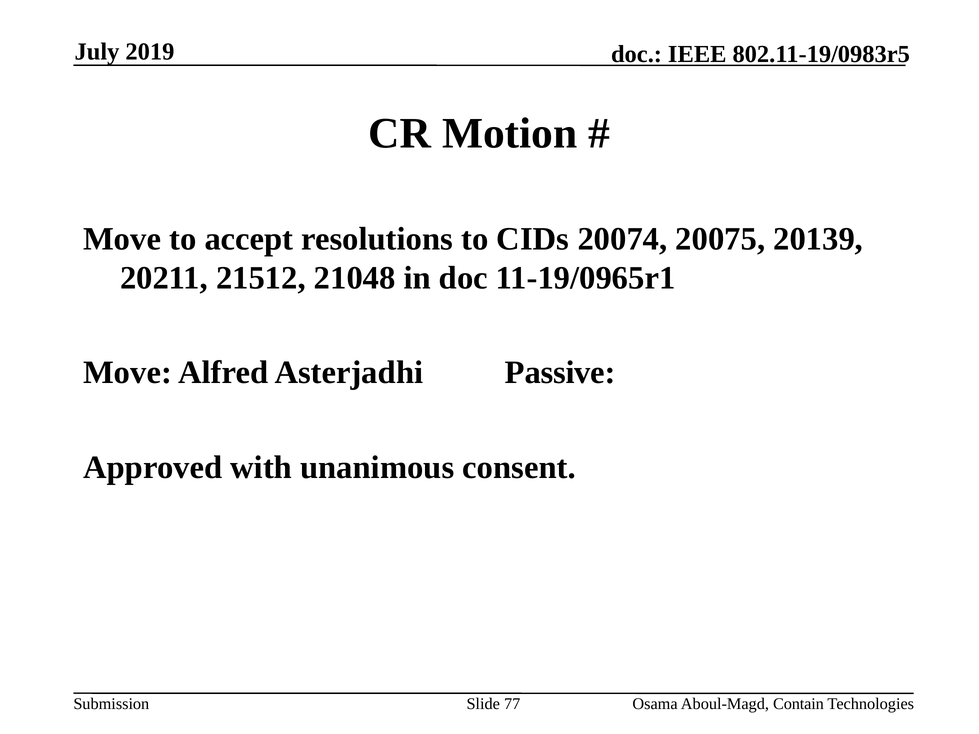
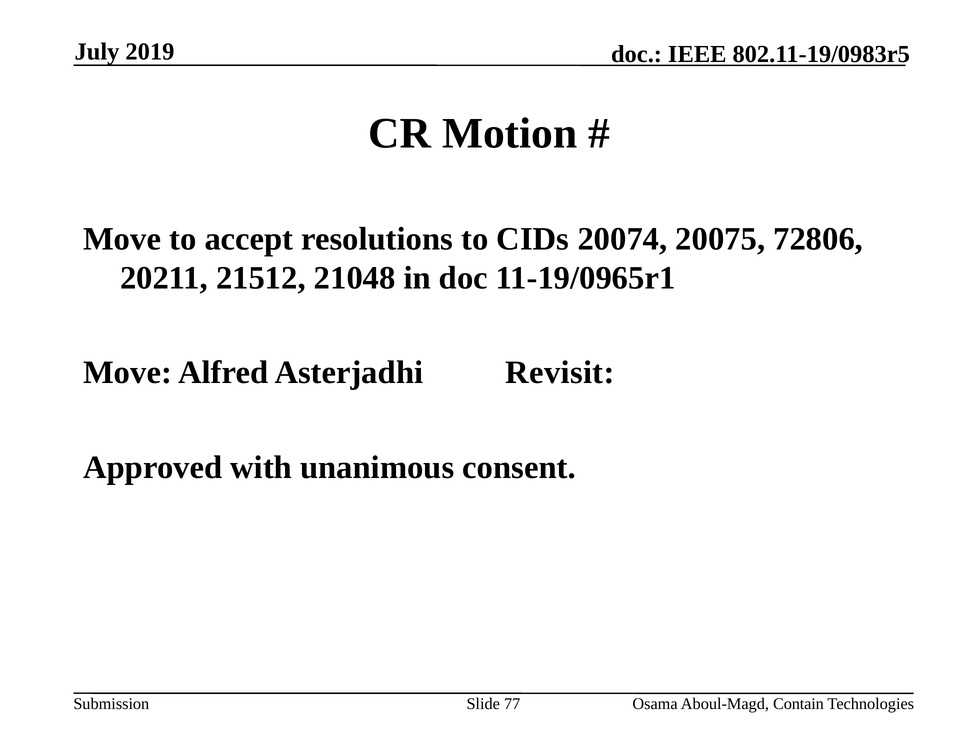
20139: 20139 -> 72806 (818, 239)
Passive: Passive -> Revisit (560, 373)
